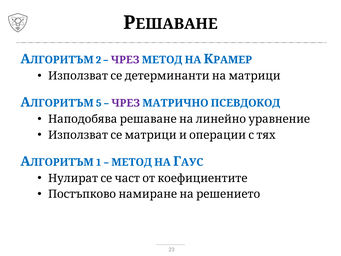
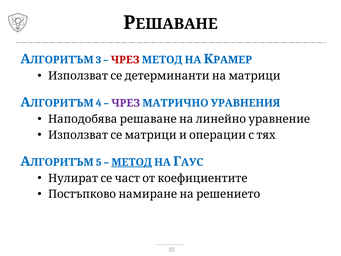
2: 2 -> 3 (98, 60)
ЧРЕЗ colour: purple -> red (125, 60)
5: 5 -> 4 (99, 103)
ПСЕВДОКОД: ПСЕВДОКОД -> УРАВНЕНИЯ (245, 103)
1: 1 -> 5 (99, 162)
МЕТОД underline: none -> present (132, 162)
